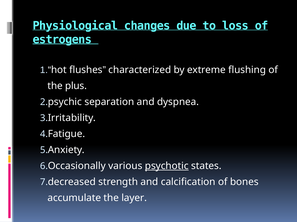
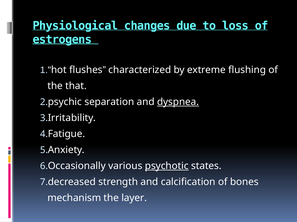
plus: plus -> that (76, 86)
dyspnea underline: none -> present (178, 102)
accumulate: accumulate -> mechanism (74, 198)
